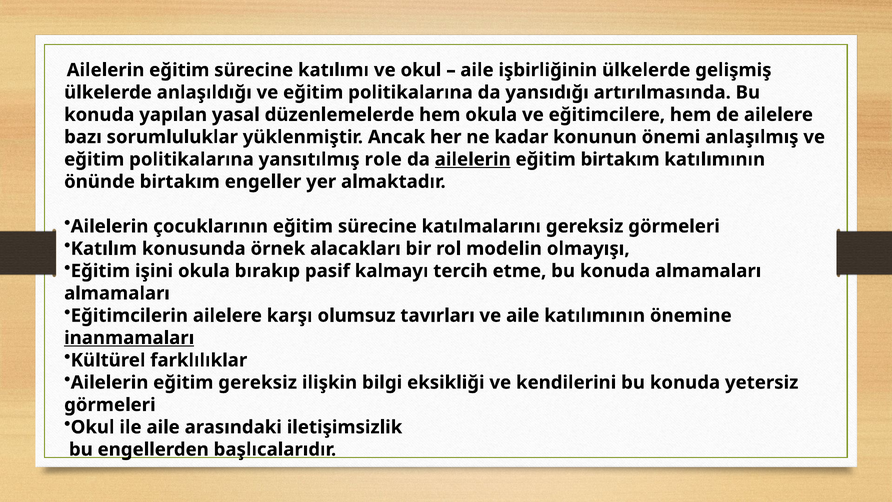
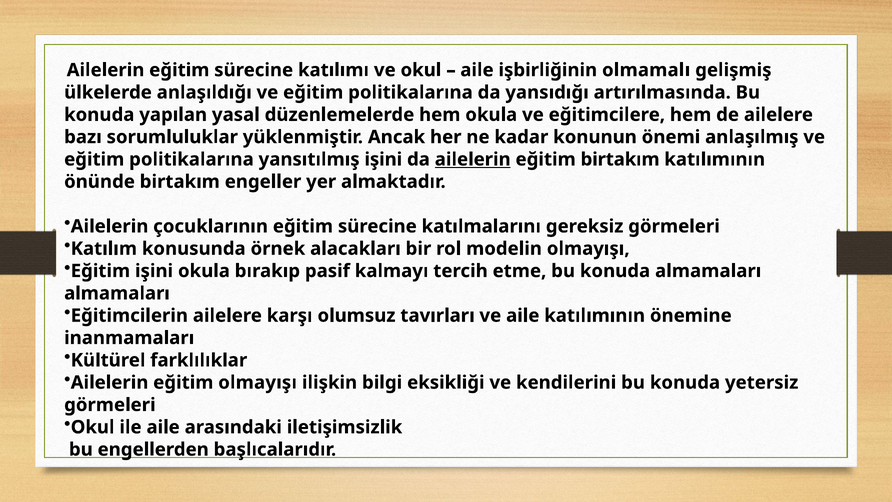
işbirliğinin ülkelerde: ülkelerde -> olmamalı (646, 70)
yansıtılmış role: role -> işini (383, 159)
inanmamaları underline: present -> none (129, 338)
eğitim gereksiz: gereksiz -> olmayışı (258, 382)
